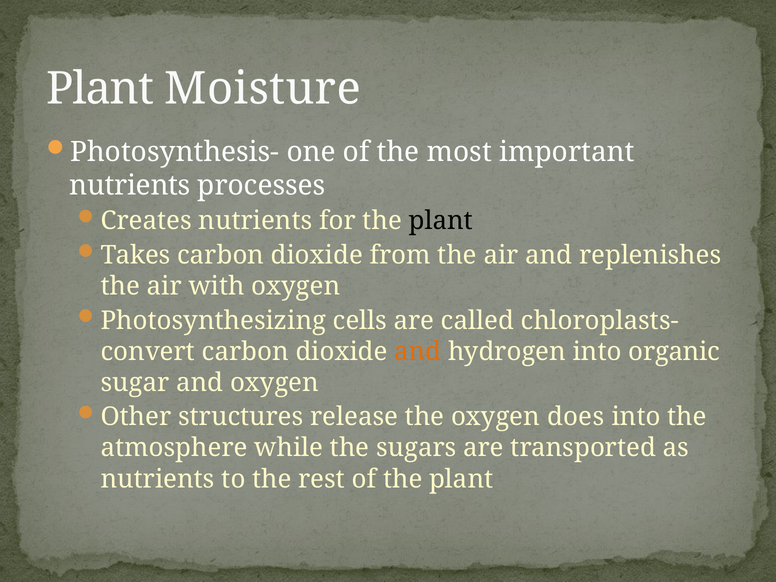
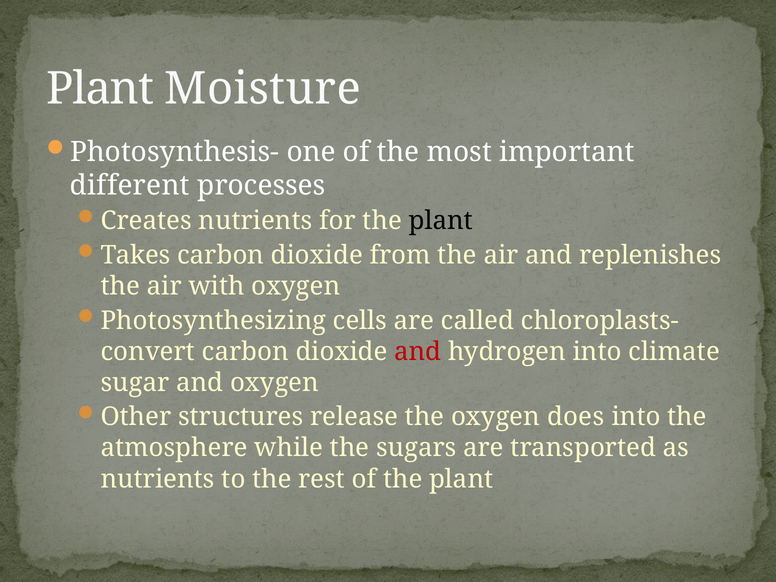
nutrients: nutrients -> different (130, 186)
and colour: orange -> red (418, 352)
organic: organic -> climate (674, 352)
